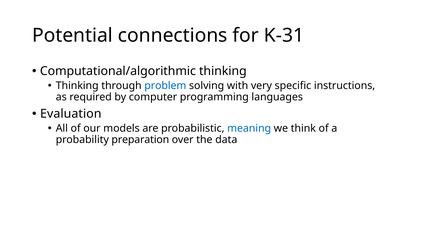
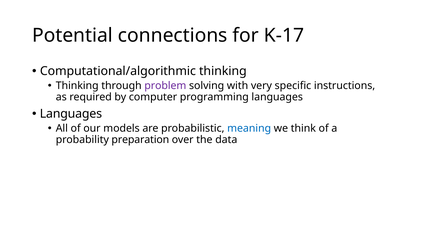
K-31: K-31 -> K-17 (284, 35)
problem colour: blue -> purple (165, 86)
Evaluation: Evaluation -> Languages (71, 114)
